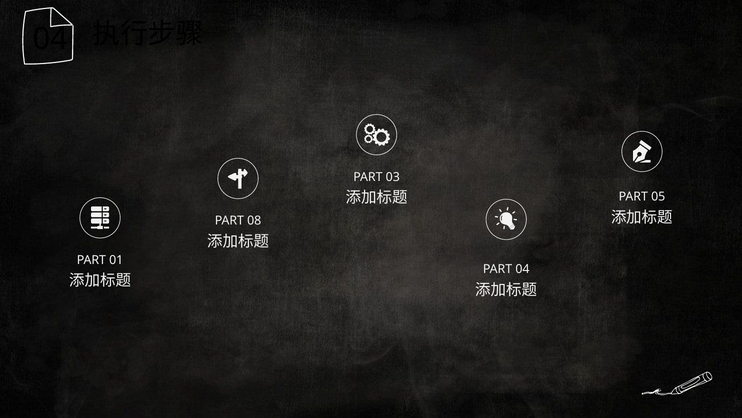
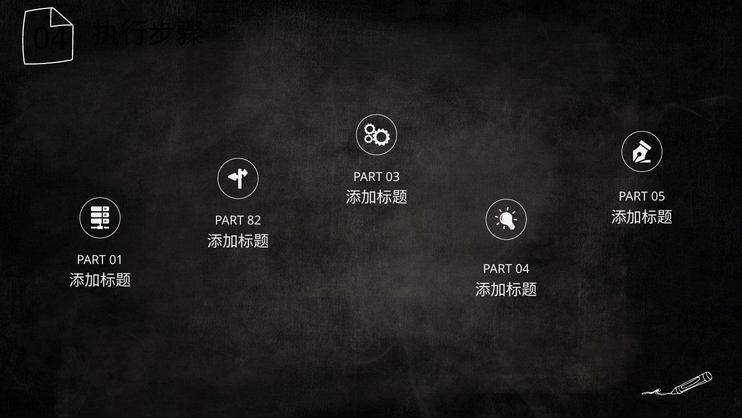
08: 08 -> 82 (254, 220)
